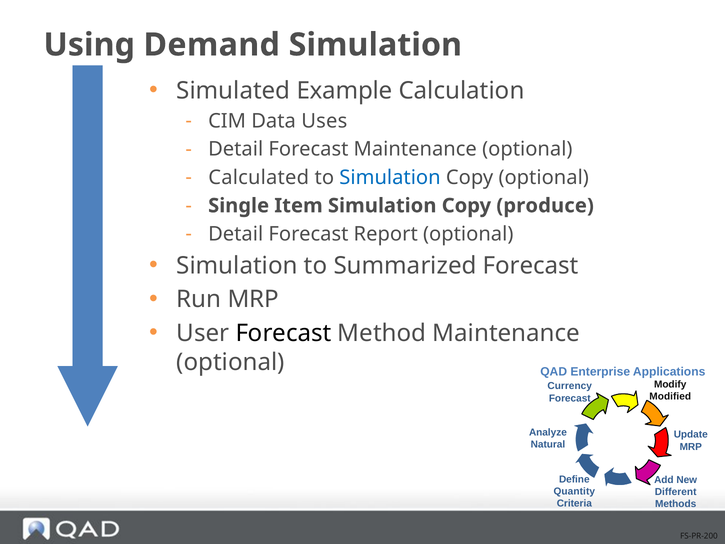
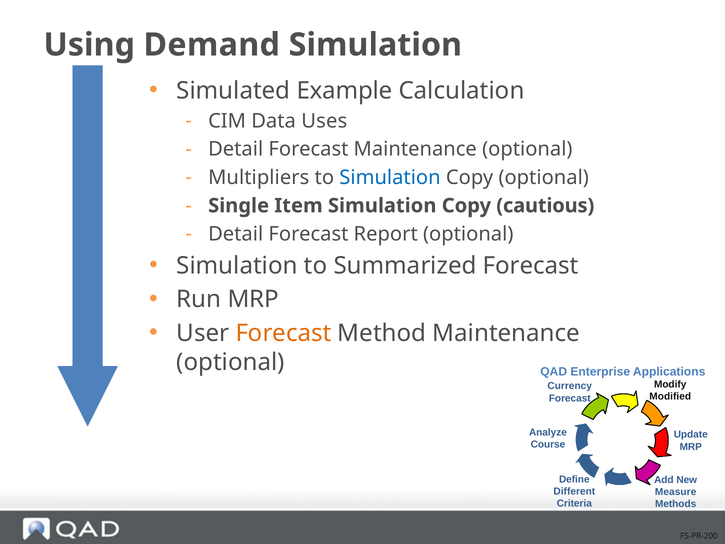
Calculated: Calculated -> Multipliers (259, 177)
produce: produce -> cautious (545, 206)
Forecast colour: black -> orange (283, 333)
Natural: Natural -> Course (548, 444)
Quantity: Quantity -> Different (574, 491)
Different: Different -> Measure (676, 492)
